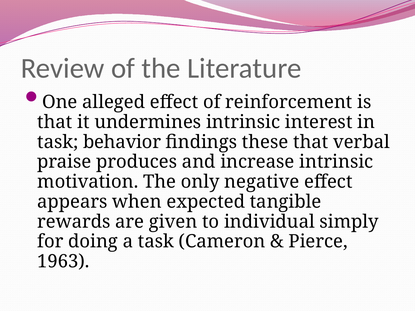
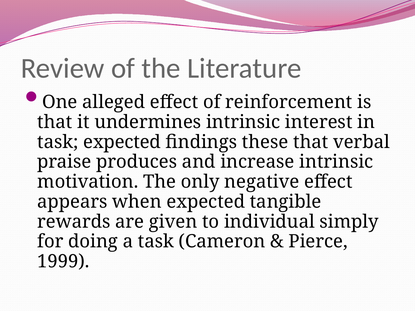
task behavior: behavior -> expected (122, 142)
1963: 1963 -> 1999 (63, 262)
